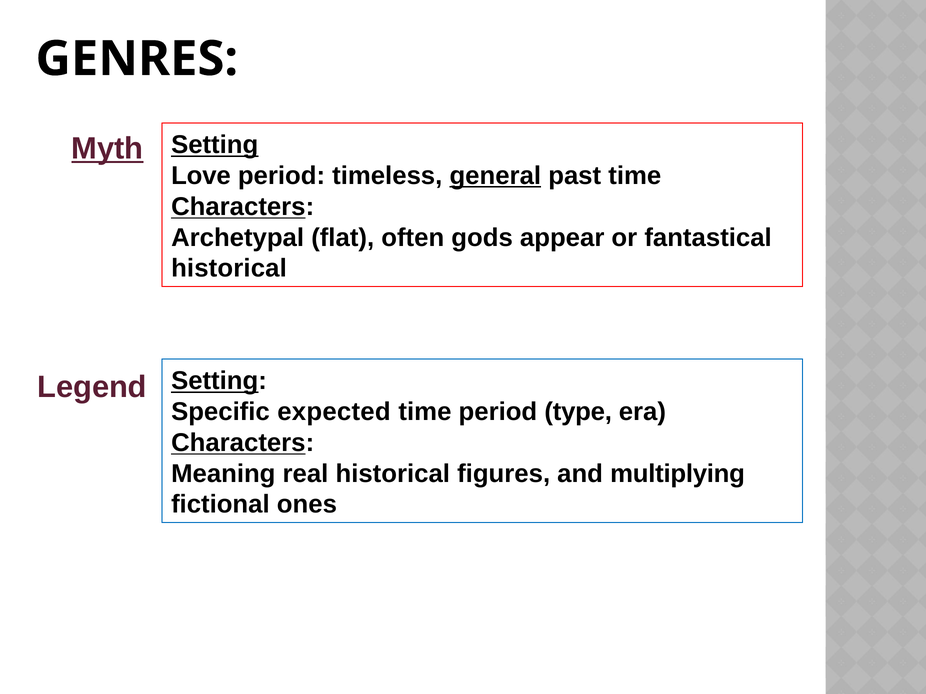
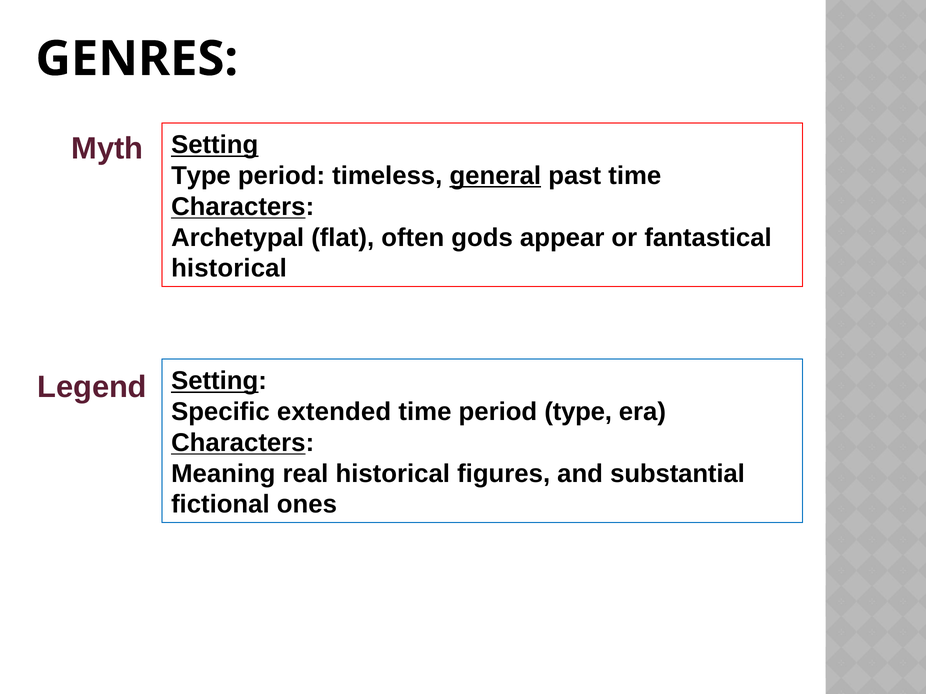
Myth underline: present -> none (107, 149)
Love: Love -> Type (201, 176)
expected: expected -> extended (334, 412)
multiplying: multiplying -> substantial (677, 474)
